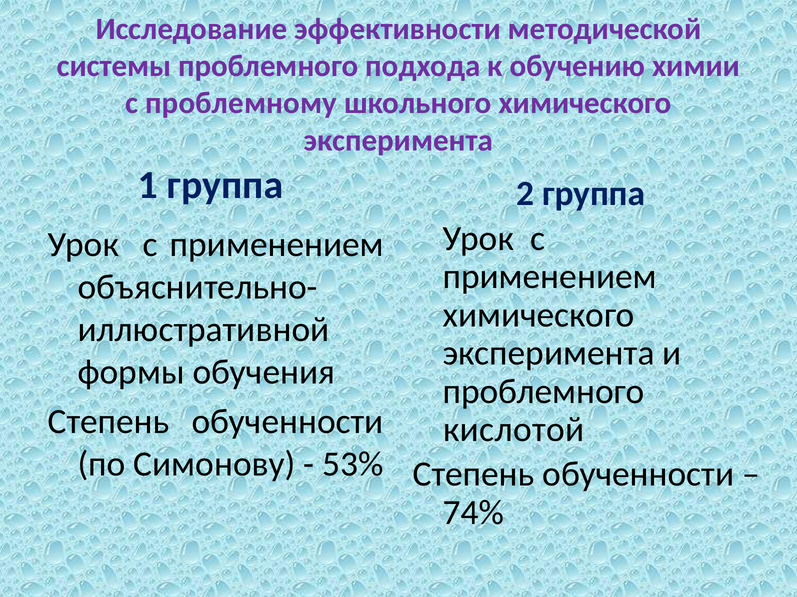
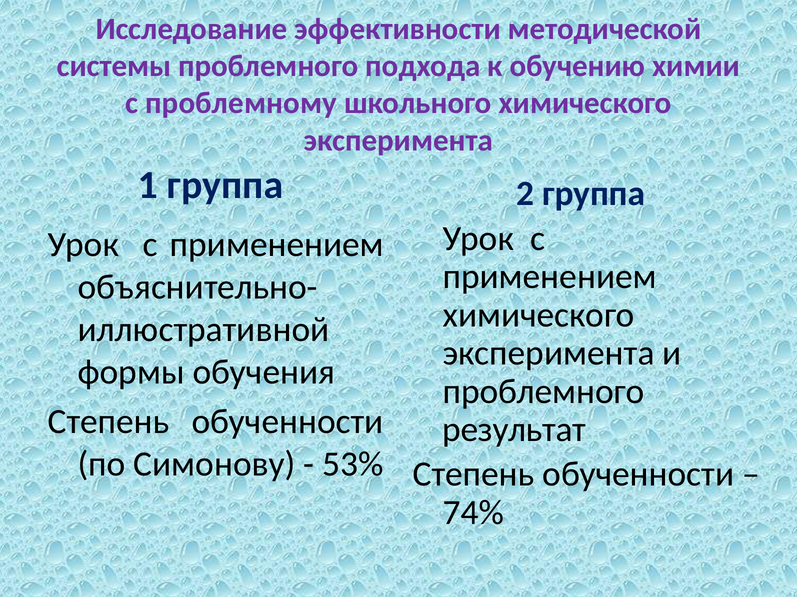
кислотой: кислотой -> результат (514, 430)
